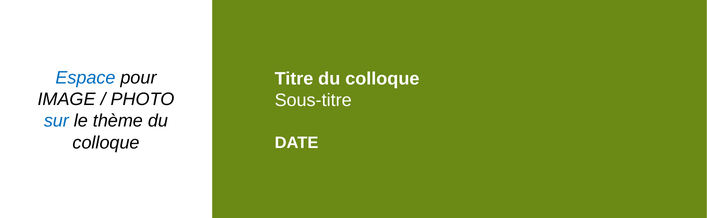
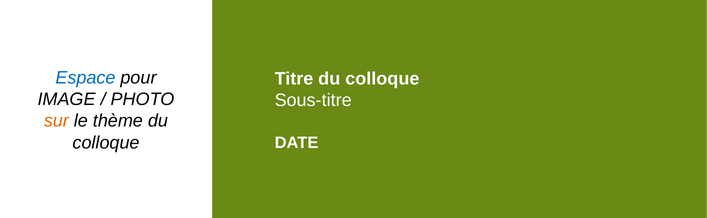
sur colour: blue -> orange (56, 121)
